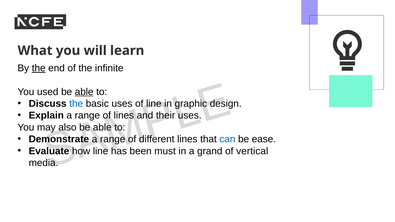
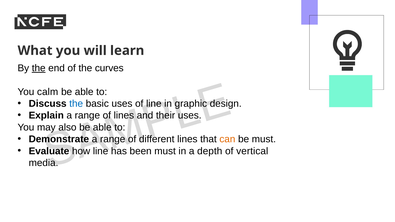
infinite: infinite -> curves (109, 68)
used: used -> calm (48, 92)
able underline: present -> none (84, 92)
can colour: blue -> orange (227, 139)
be ease: ease -> must (264, 139)
grand: grand -> depth (210, 151)
